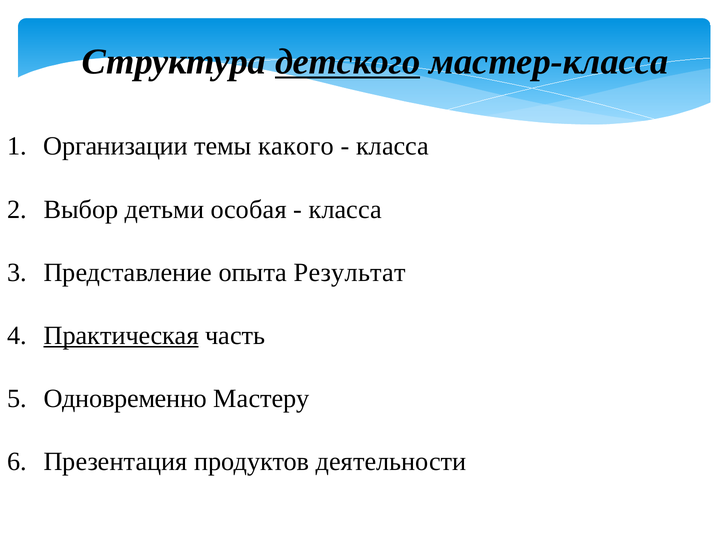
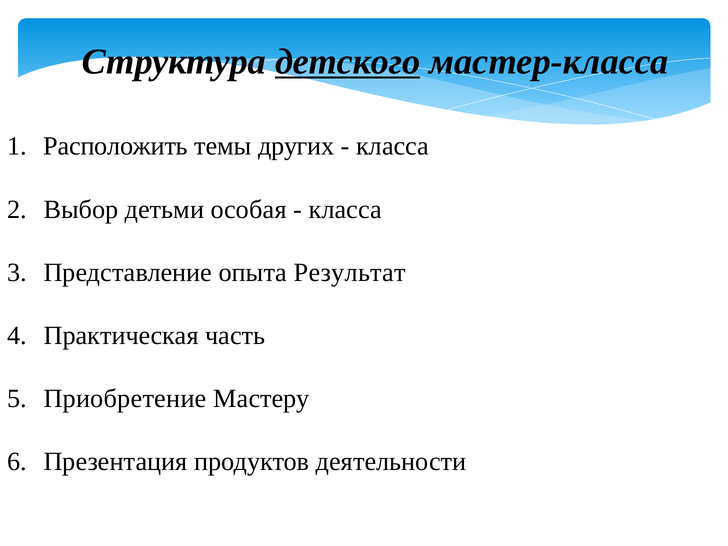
Организации: Организации -> Расположить (116, 146)
какого: какого -> других (296, 146)
Практическая underline: present -> none (121, 335)
Одновременно: Одновременно -> Приобретение (125, 399)
